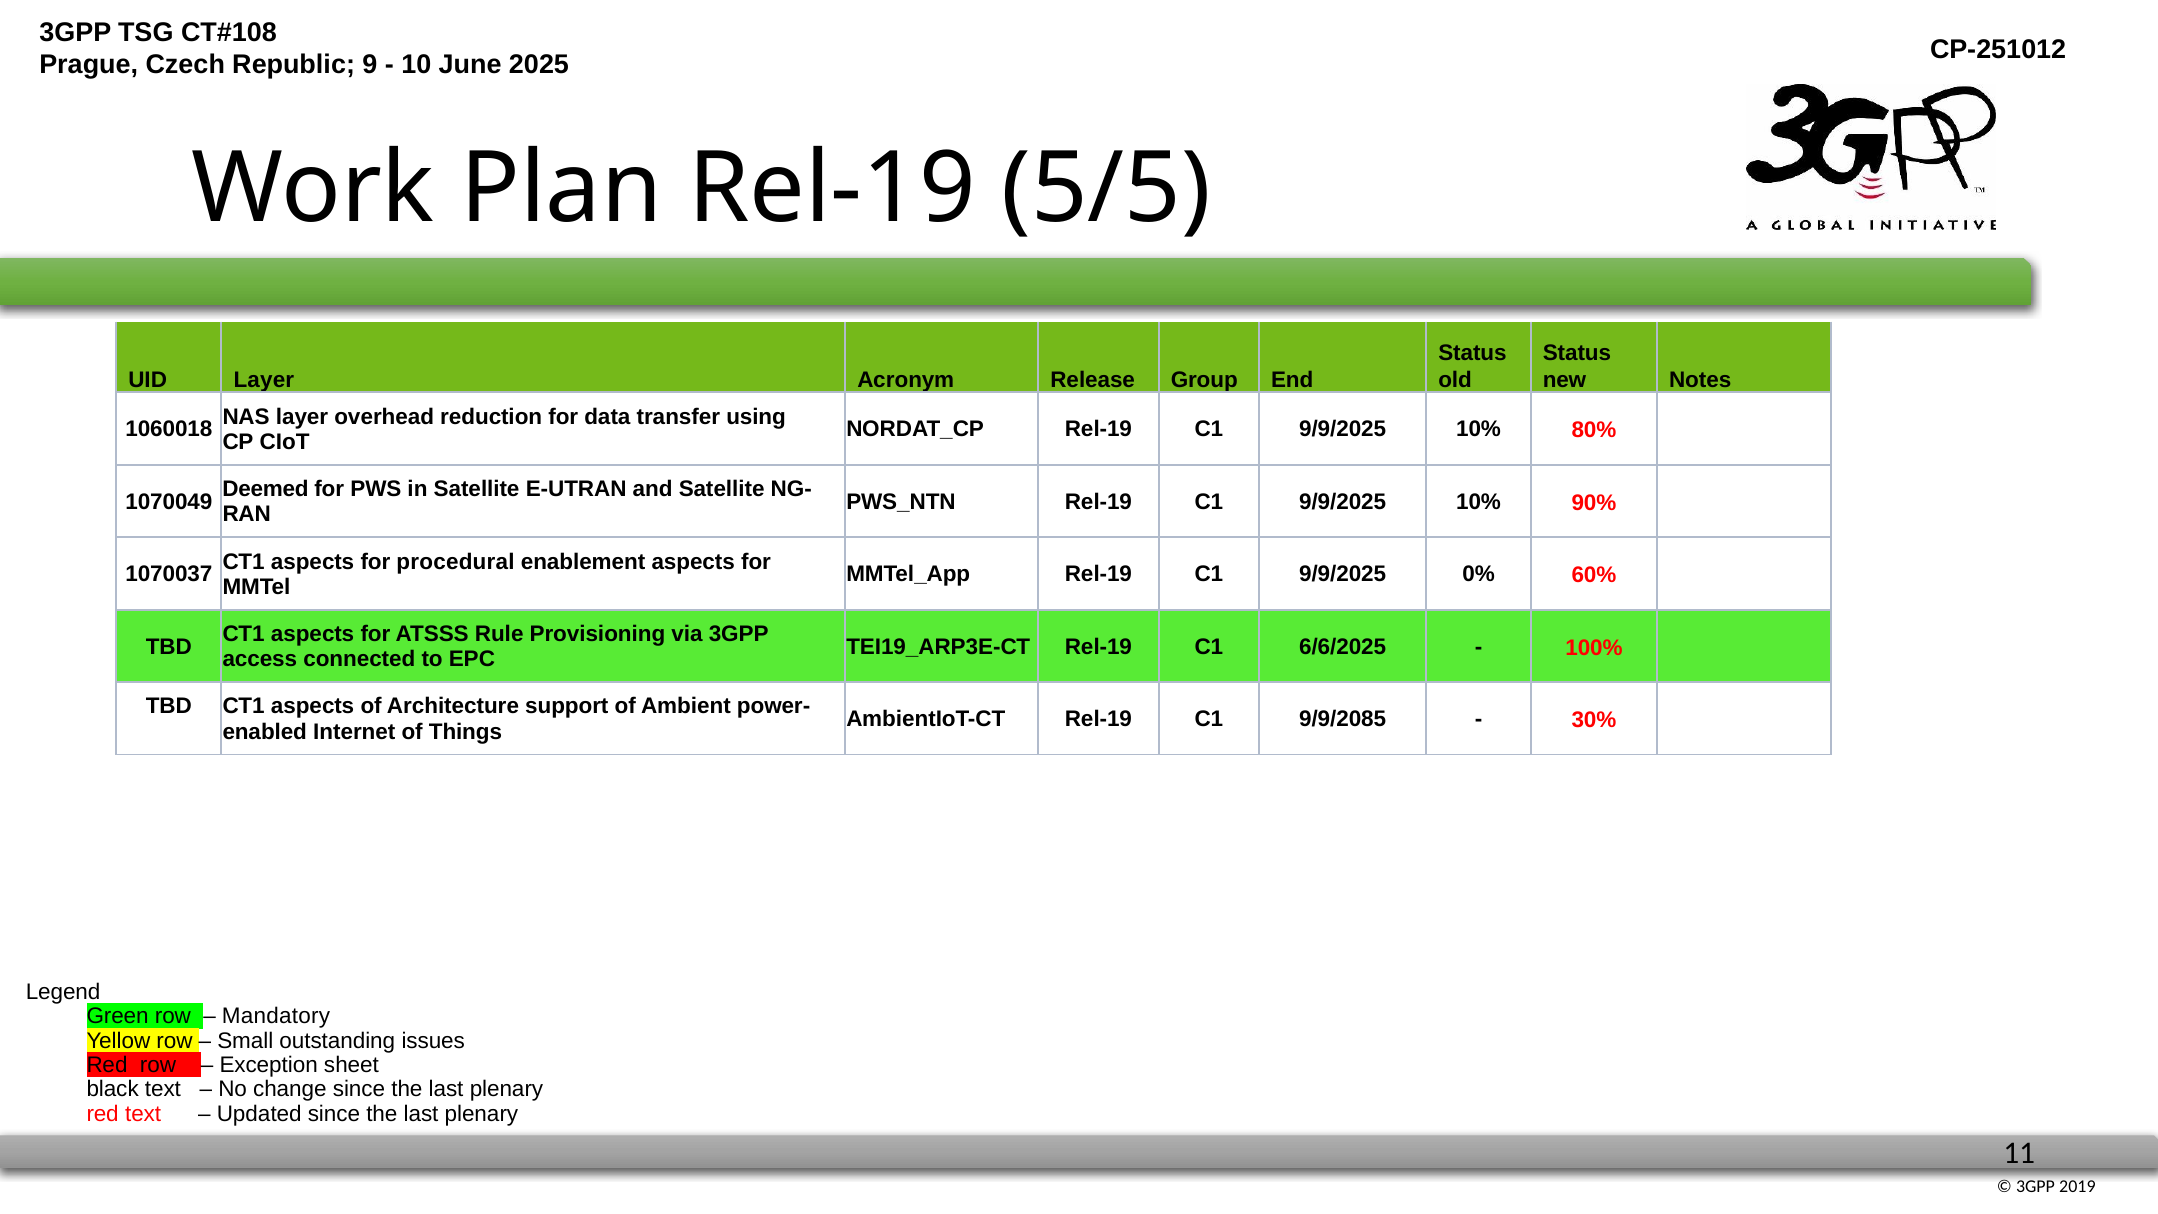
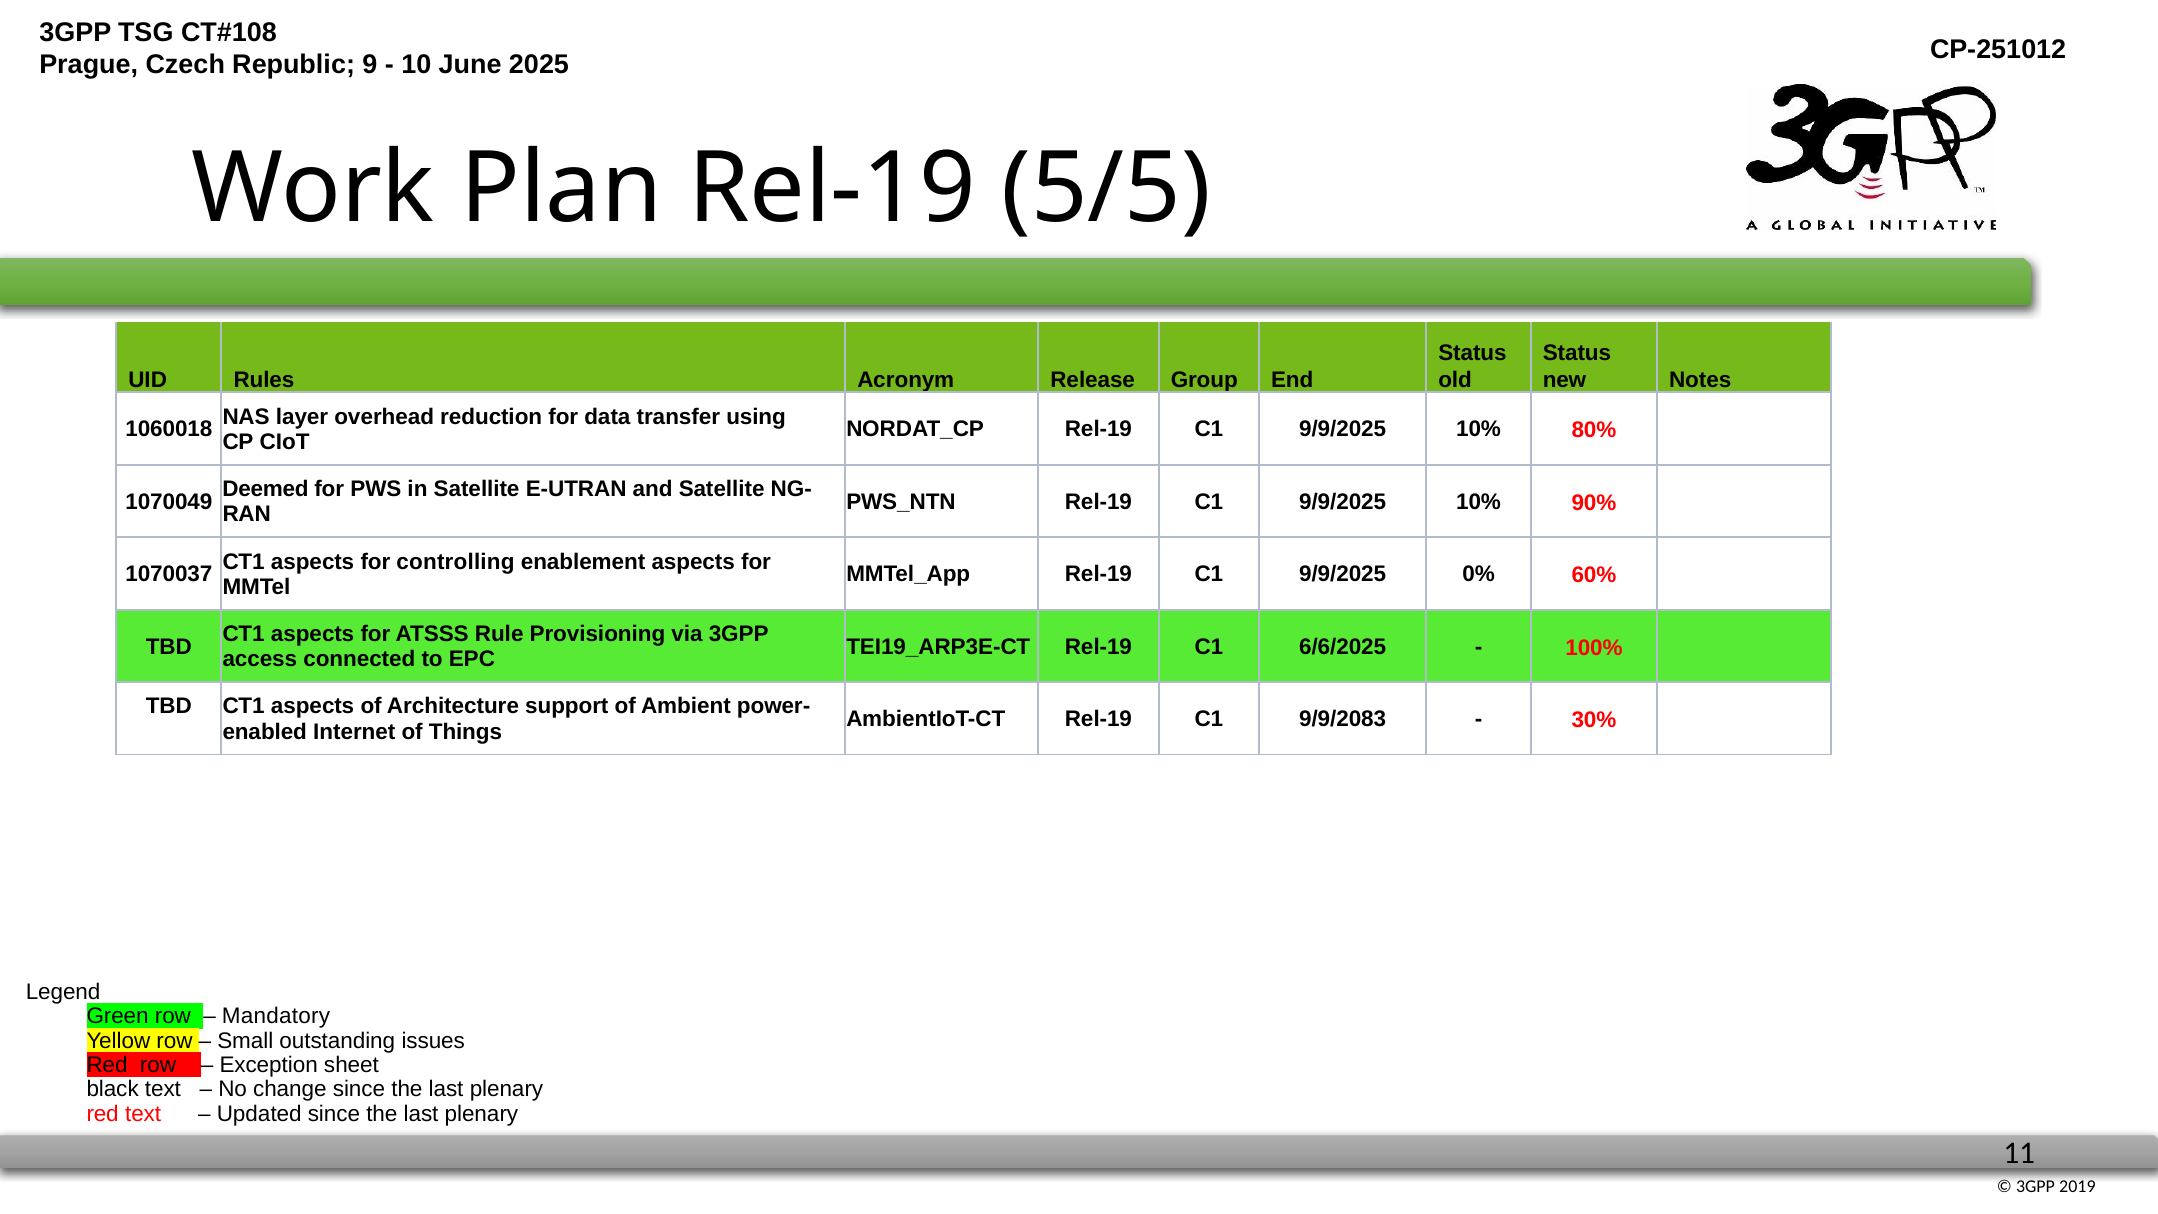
UID Layer: Layer -> Rules (264, 380)
procedural: procedural -> controlling (456, 562)
9/9/2085: 9/9/2085 -> 9/9/2083 (1343, 719)
